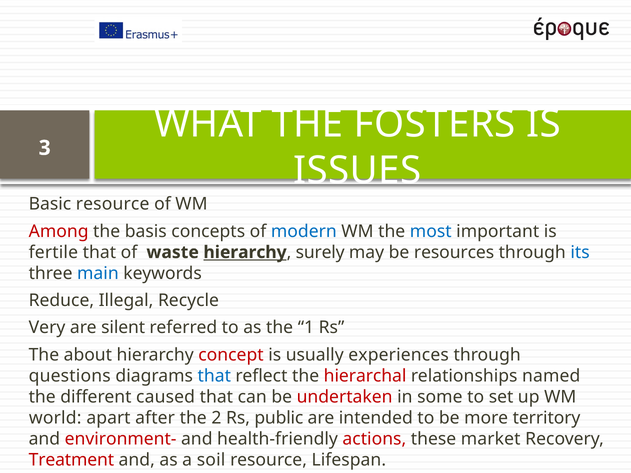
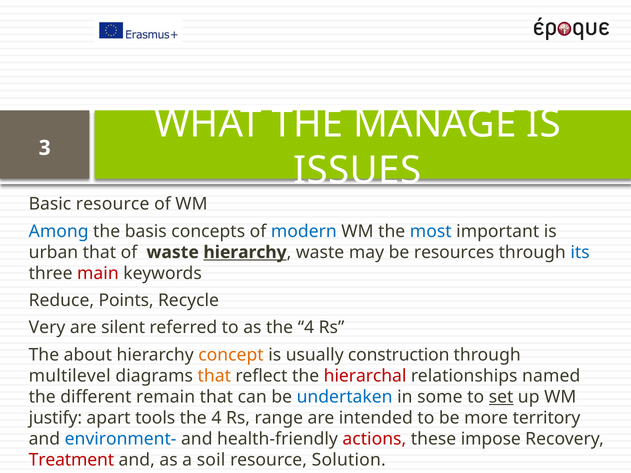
FOSTERS: FOSTERS -> MANAGE (435, 124)
Among colour: red -> blue (59, 231)
fertile: fertile -> urban (53, 252)
surely: surely -> waste (320, 252)
main colour: blue -> red (98, 273)
Illegal: Illegal -> Points (126, 301)
as the 1: 1 -> 4 (306, 328)
concept colour: red -> orange (231, 355)
experiences: experiences -> construction (399, 355)
questions: questions -> multilevel (70, 376)
that colour: blue -> orange (214, 376)
caused: caused -> remain (166, 397)
undertaken colour: red -> blue (345, 397)
set underline: none -> present (501, 397)
world: world -> justify (55, 418)
after: after -> tools (155, 418)
2: 2 -> 4 (216, 418)
public: public -> range (279, 418)
environment- colour: red -> blue (121, 439)
market: market -> impose (491, 439)
Lifespan: Lifespan -> Solution (349, 460)
